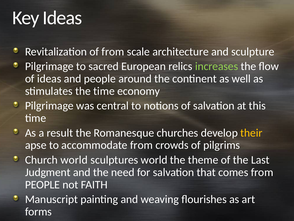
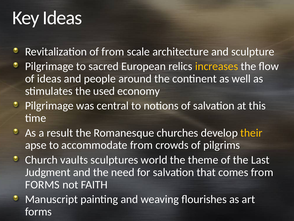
increases colour: light green -> yellow (217, 66)
the time: time -> used (104, 91)
Church world: world -> vaults (74, 160)
PEOPLE: PEOPLE -> FORMS (42, 184)
